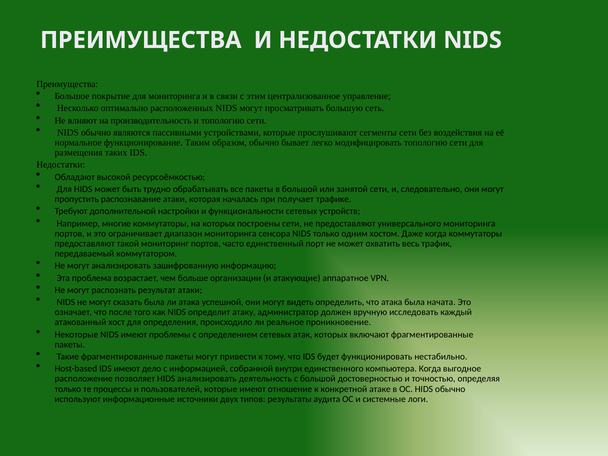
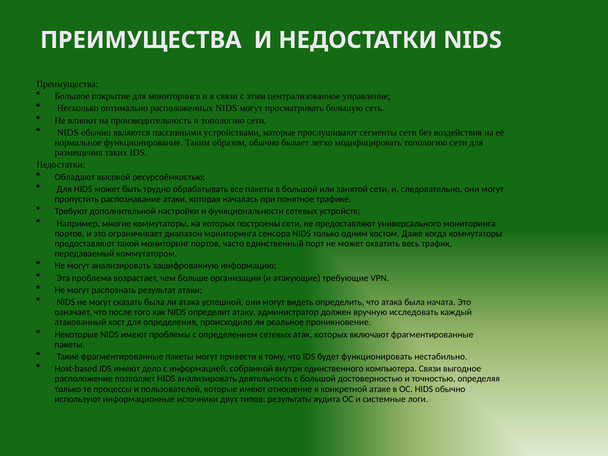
получает: получает -> понятное (296, 199)
аппаратное: аппаратное -> требующие (345, 278)
компьютера Когда: Когда -> Связи (430, 369)
